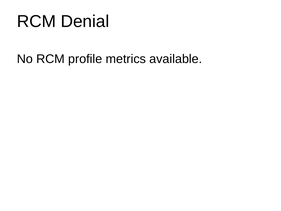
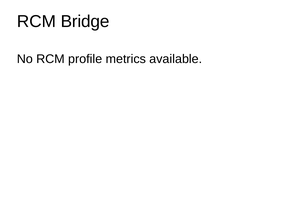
Denial: Denial -> Bridge (85, 21)
